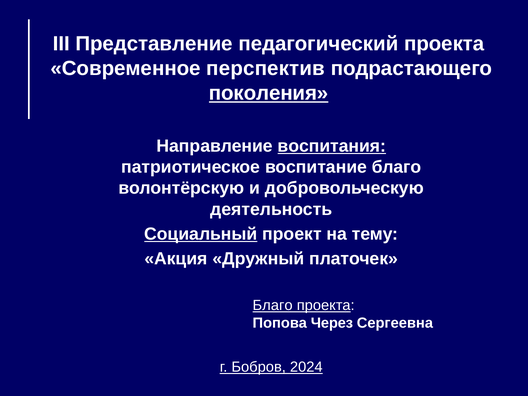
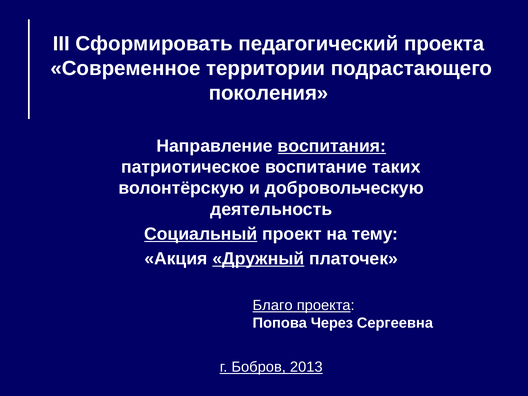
Представление: Представление -> Сформировать (154, 44)
перспектив: перспектив -> территории (266, 68)
поколения underline: present -> none (269, 93)
воспитание благо: благо -> таких (396, 167)
Дружный underline: none -> present (258, 259)
2024: 2024 -> 2013 (306, 367)
